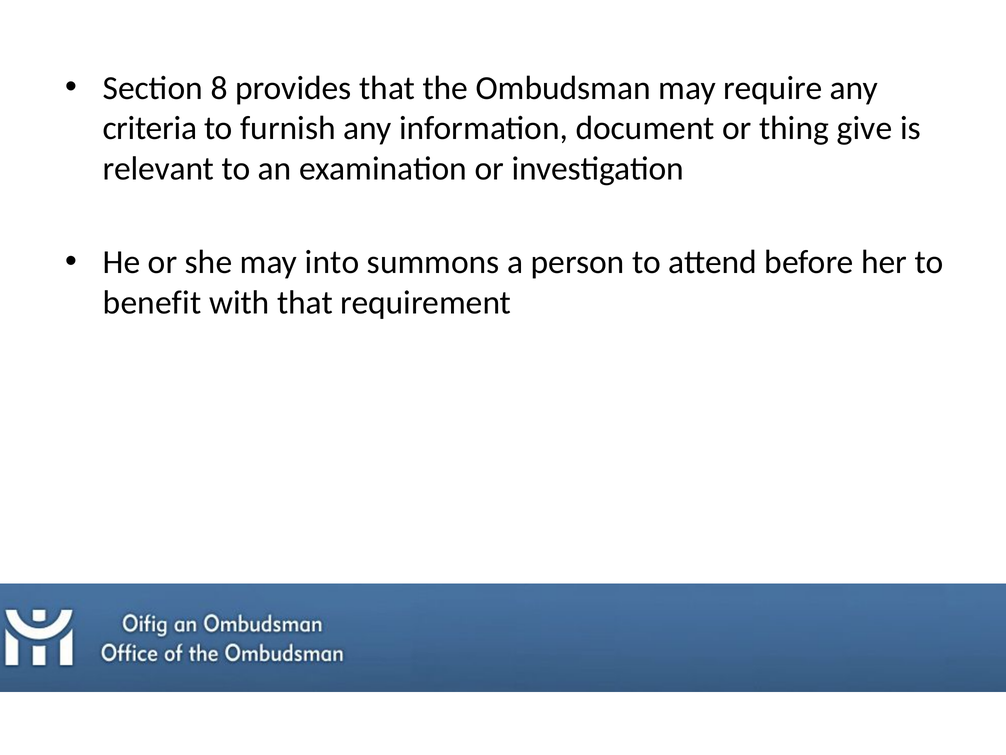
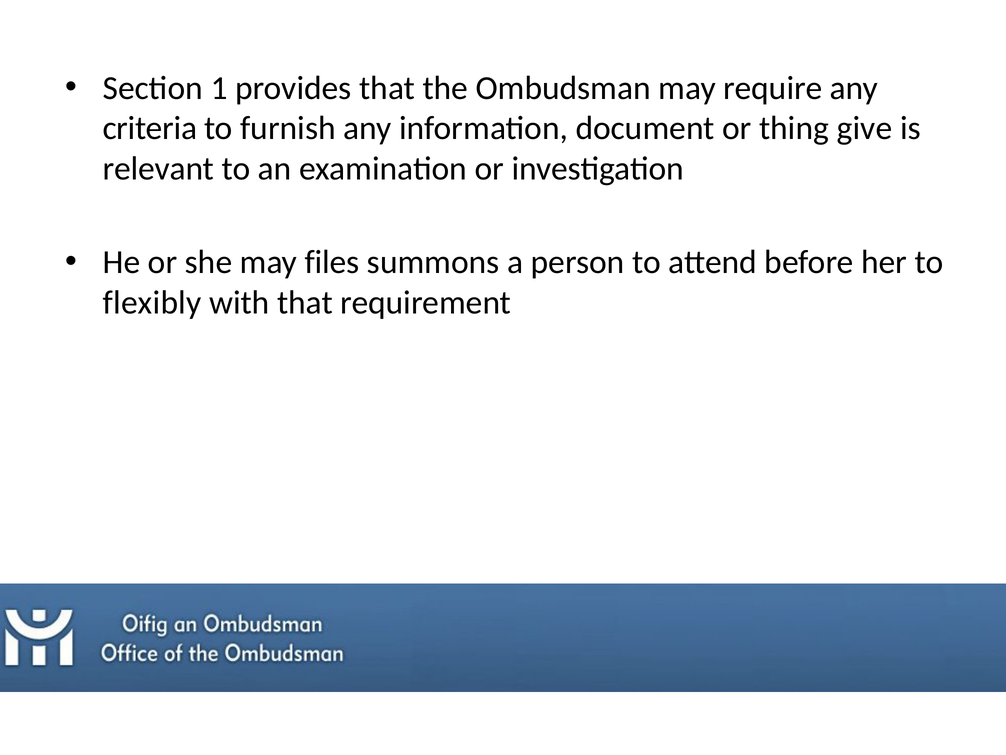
8: 8 -> 1 (219, 88)
into: into -> files (332, 262)
benefit: benefit -> flexibly (152, 302)
